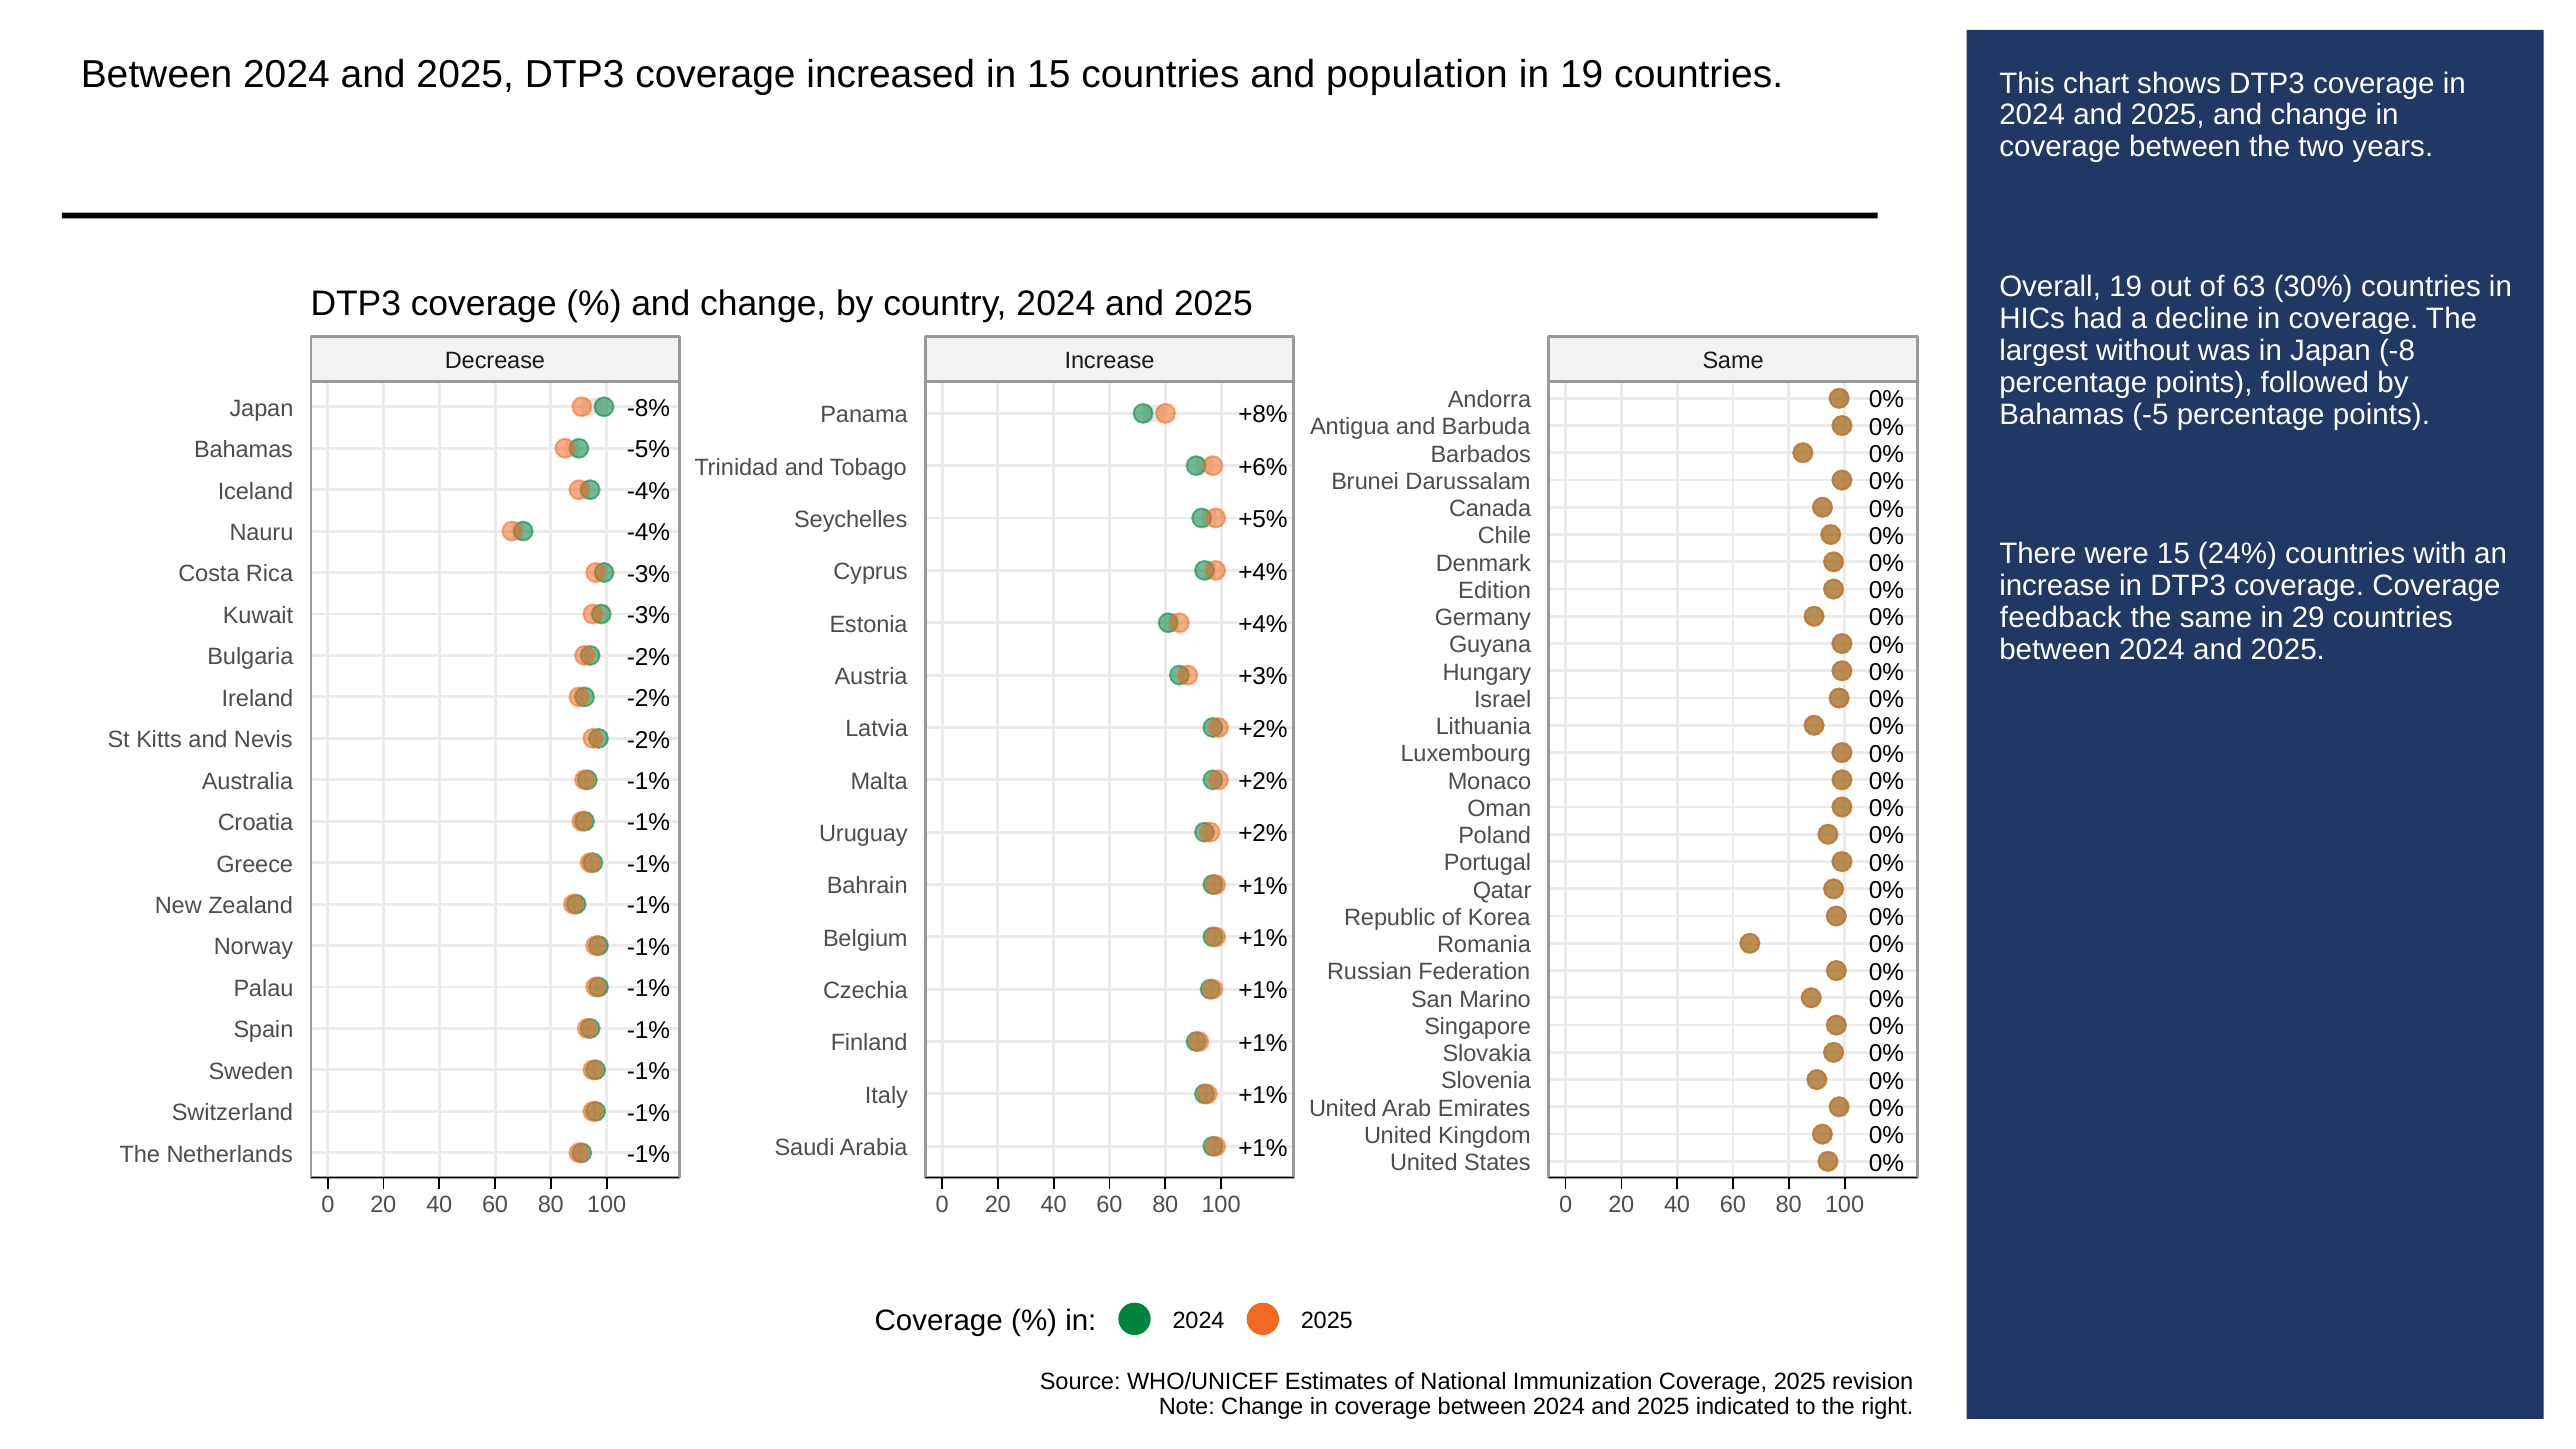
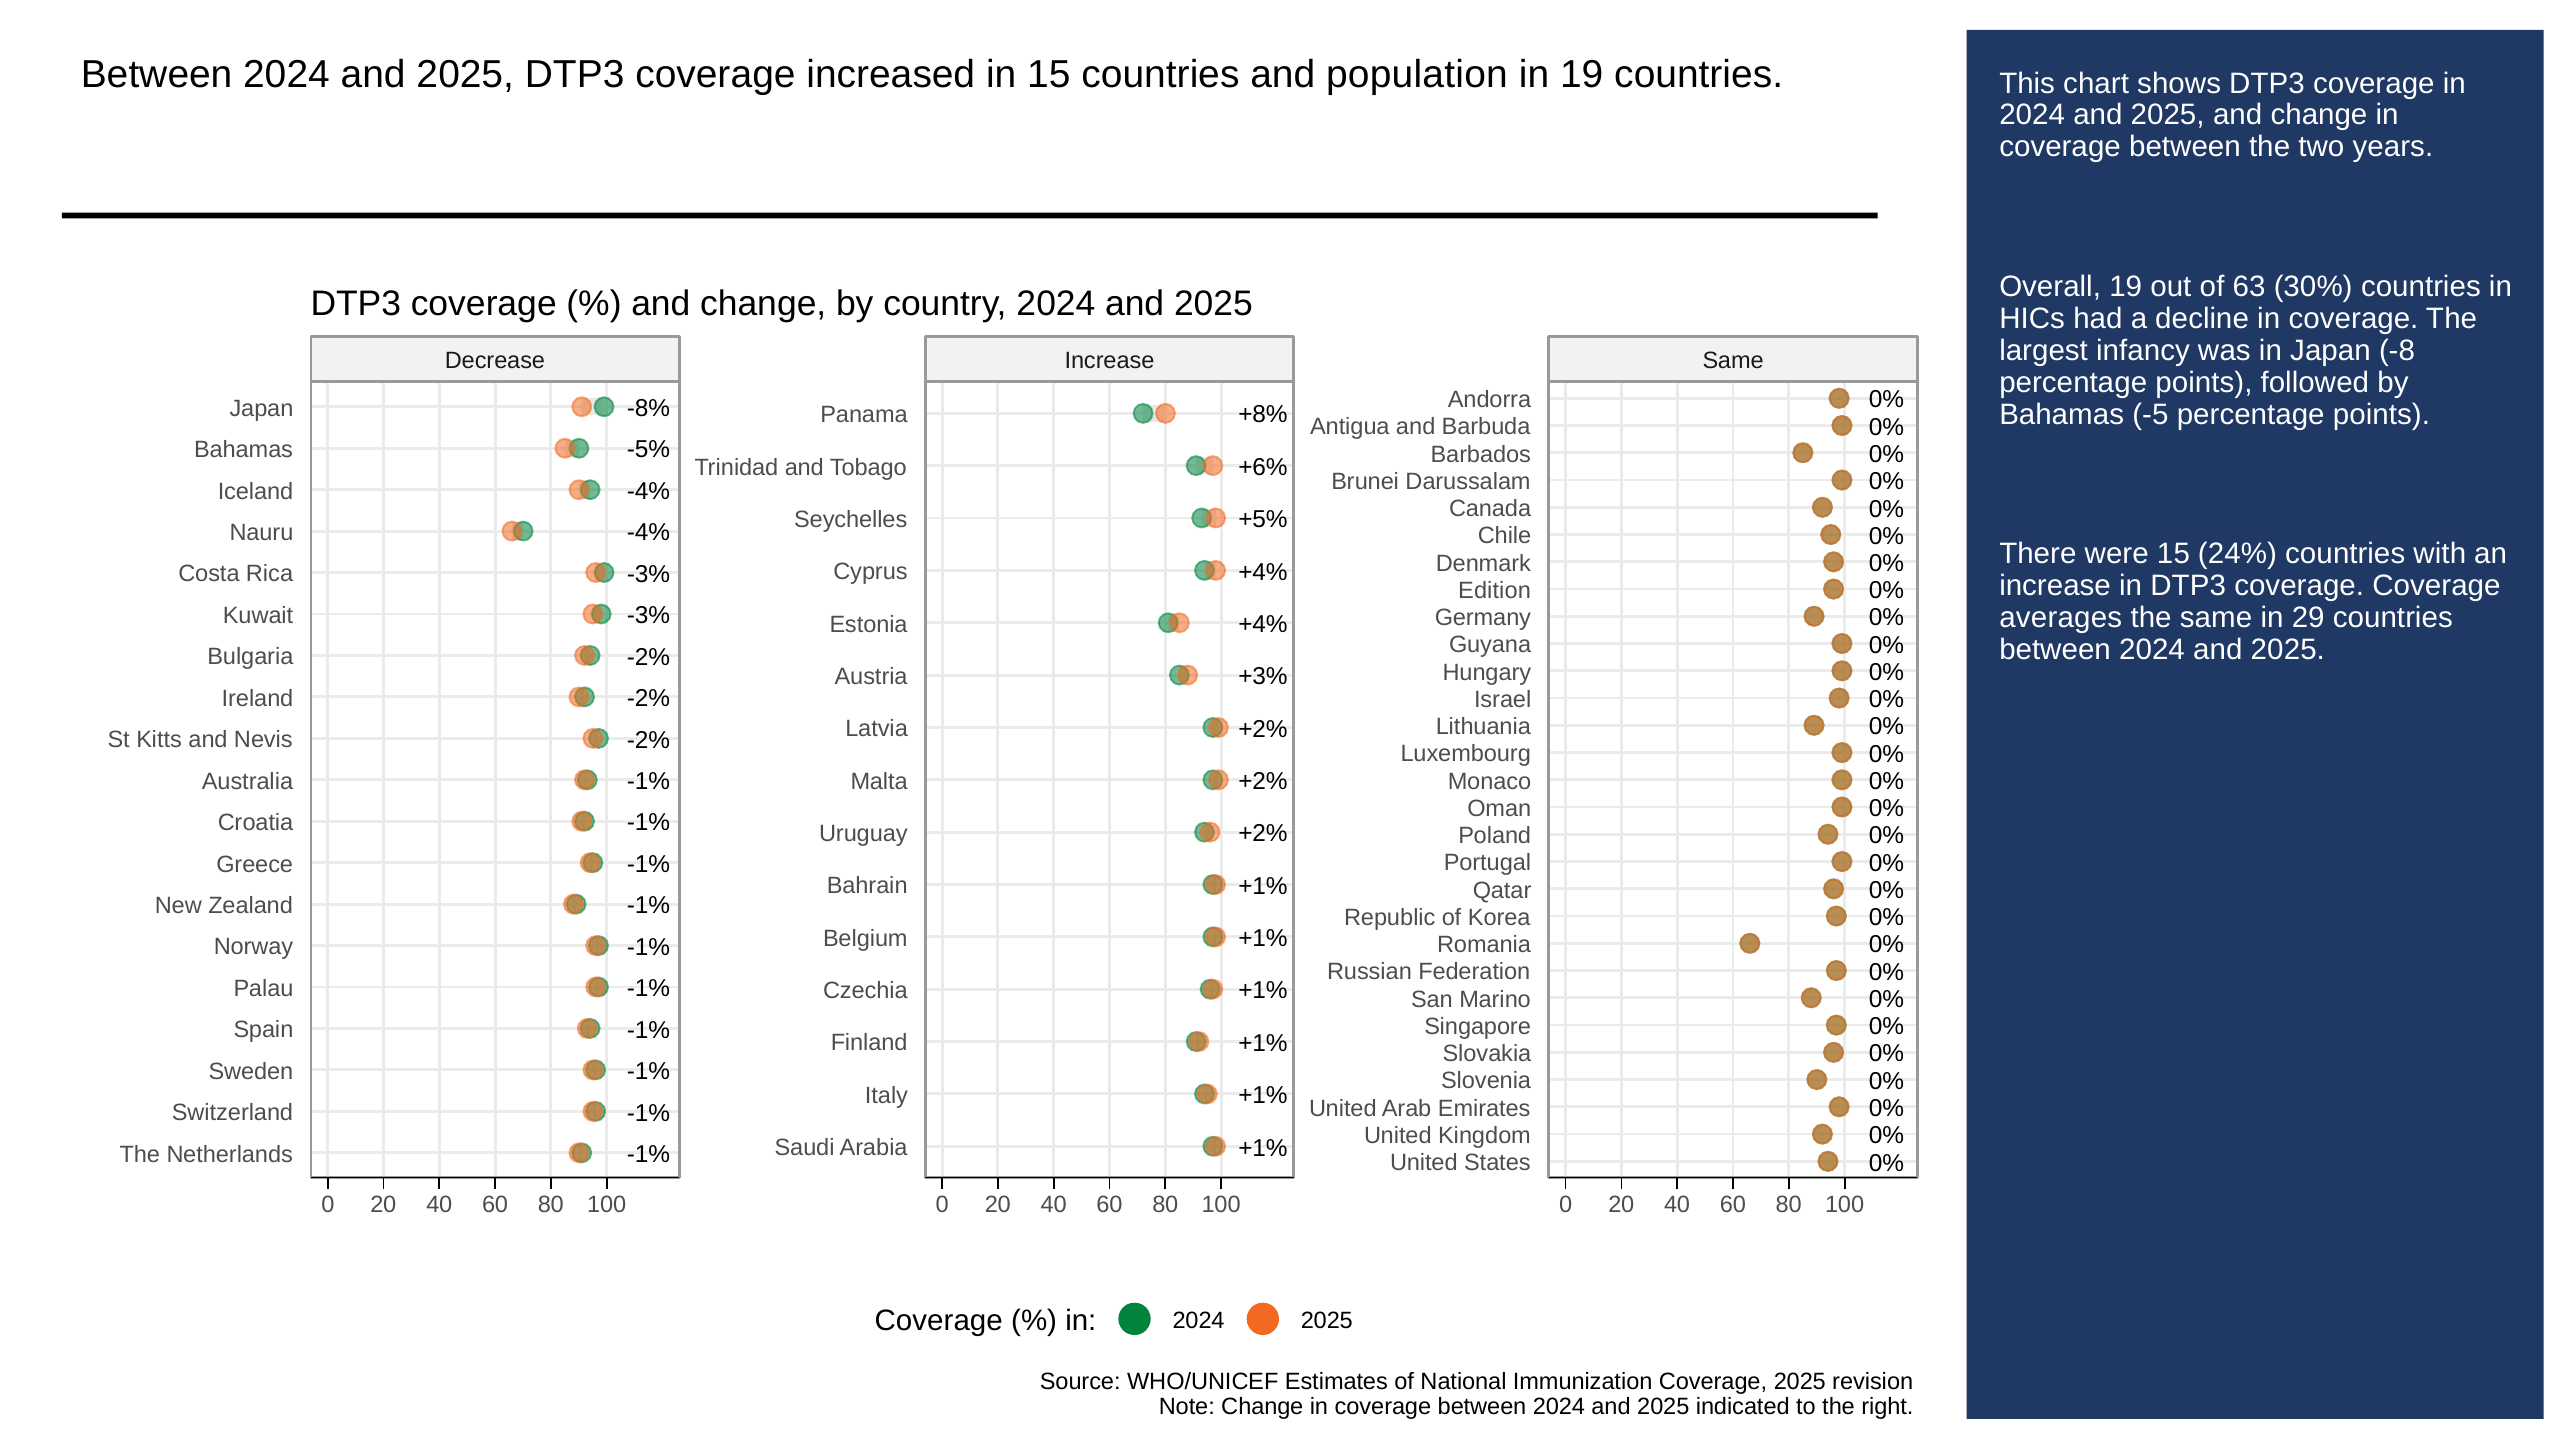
without: without -> infancy (2143, 351)
feedback: feedback -> averages (2061, 618)
